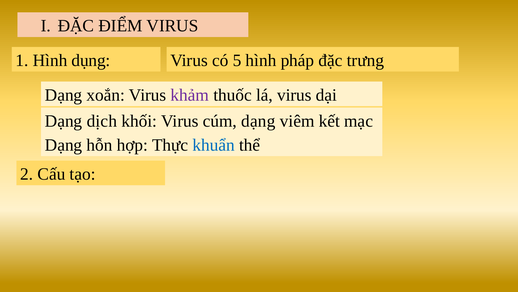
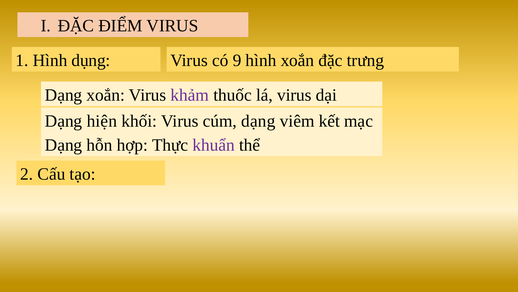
5: 5 -> 9 (237, 60)
hình pháp: pháp -> xoắn (297, 60)
dịch: dịch -> hiện (102, 121)
khuẩn colour: blue -> purple (214, 145)
